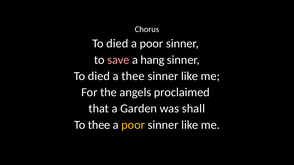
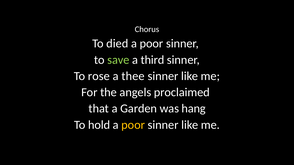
save colour: pink -> light green (118, 60)
hang: hang -> third (152, 60)
died: died -> rose (99, 76)
shall: shall -> hang (194, 109)
To thee: thee -> hold (99, 125)
